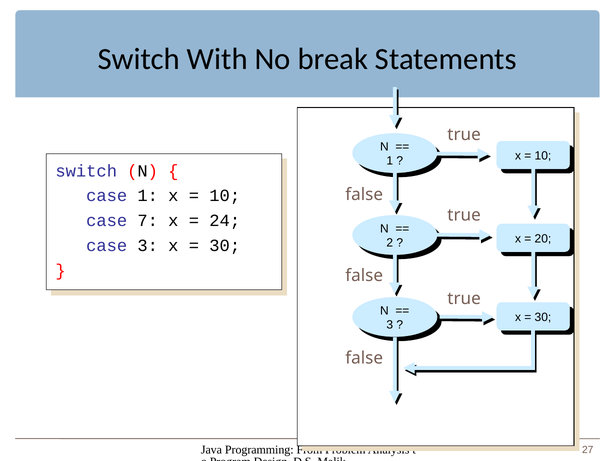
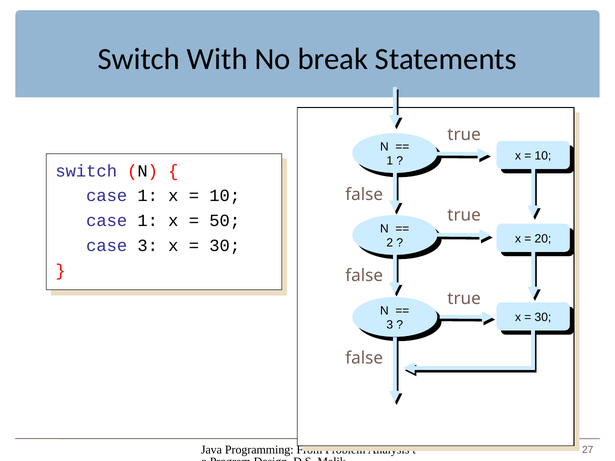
7: 7 -> 1 (148, 221)
24: 24 -> 50 (225, 221)
